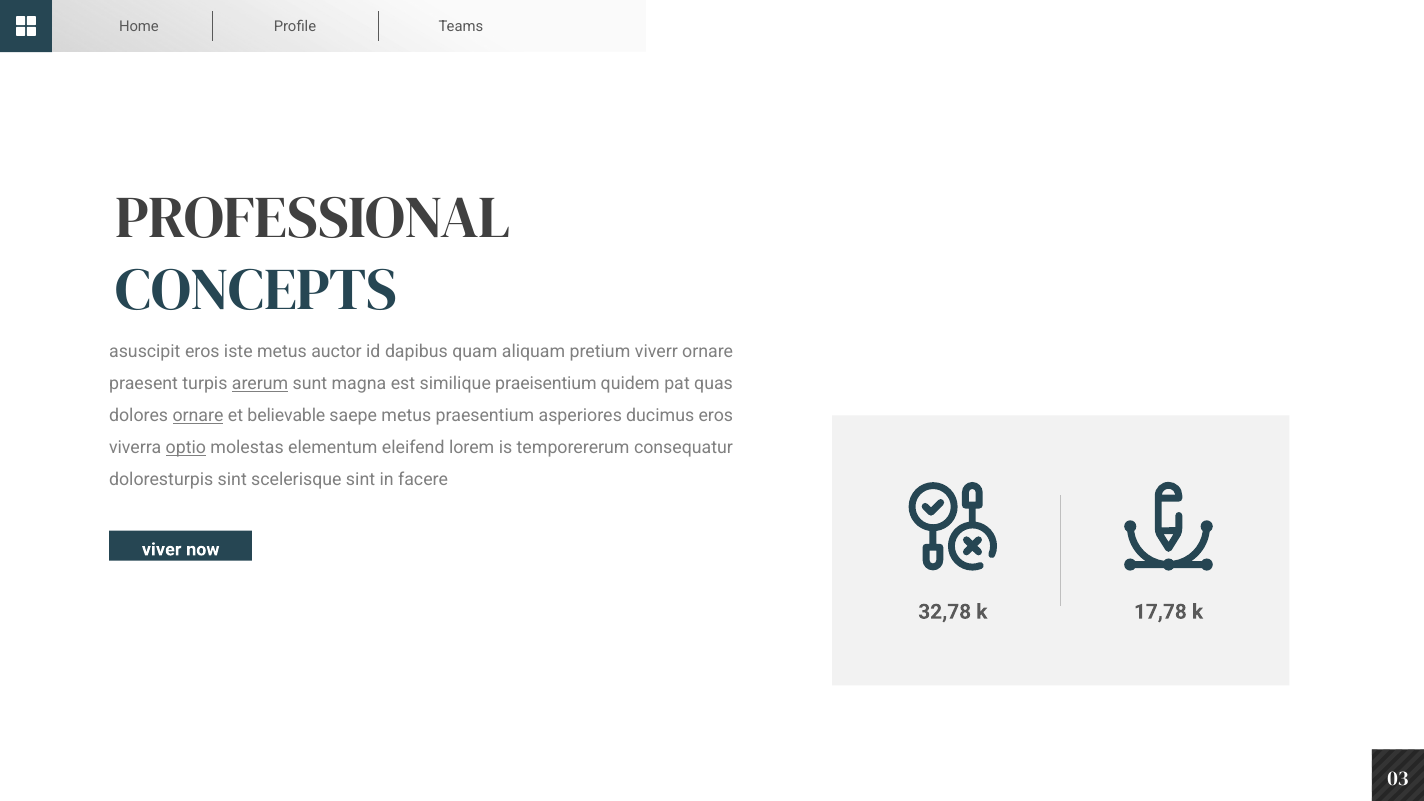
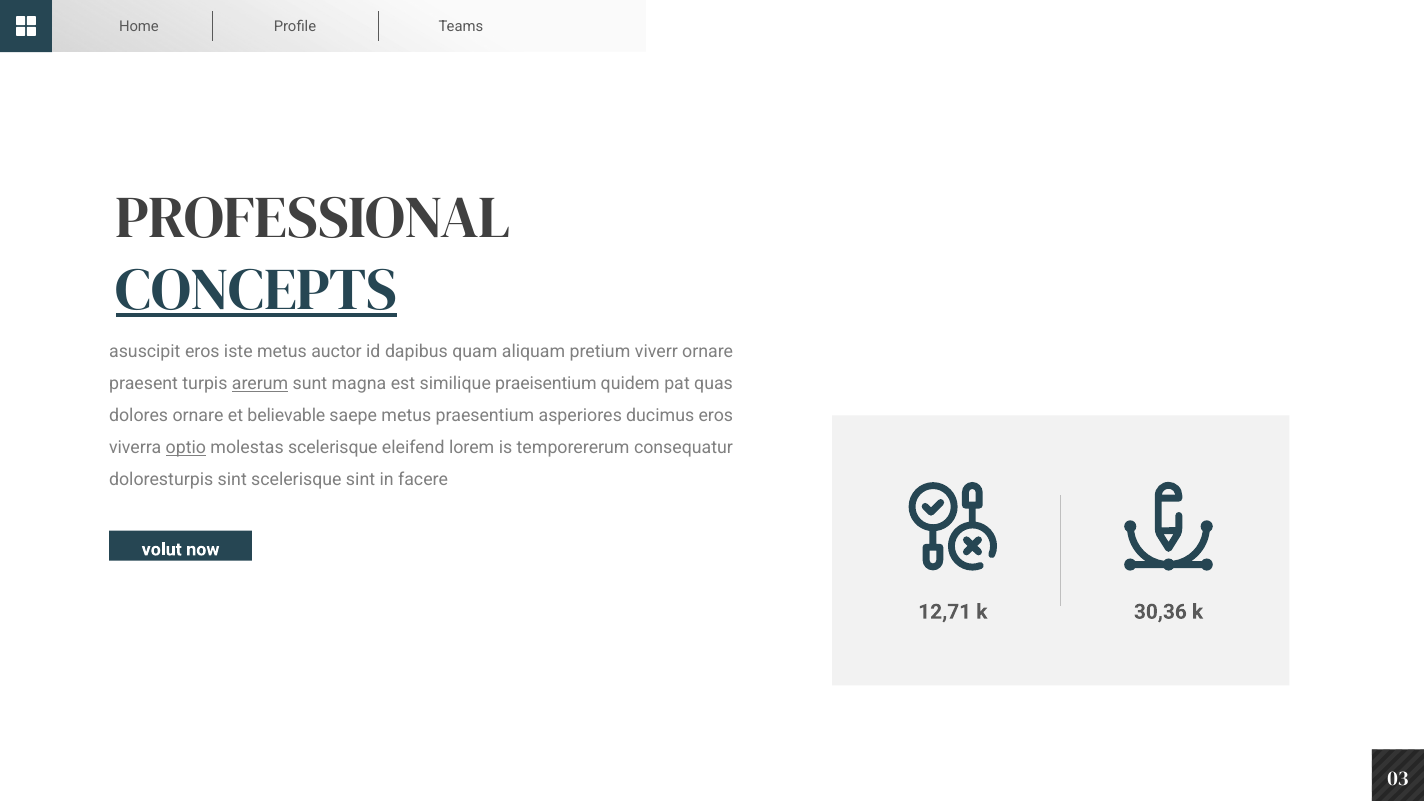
CONCEPTS underline: none -> present (257, 290)
ornare underline: present -> none (198, 416)
molestas elementum: elementum -> scelerisque (333, 448)
viver: viver -> volut (162, 549)
32,78: 32,78 -> 12,71 (945, 612)
17,78: 17,78 -> 30,36 (1160, 612)
